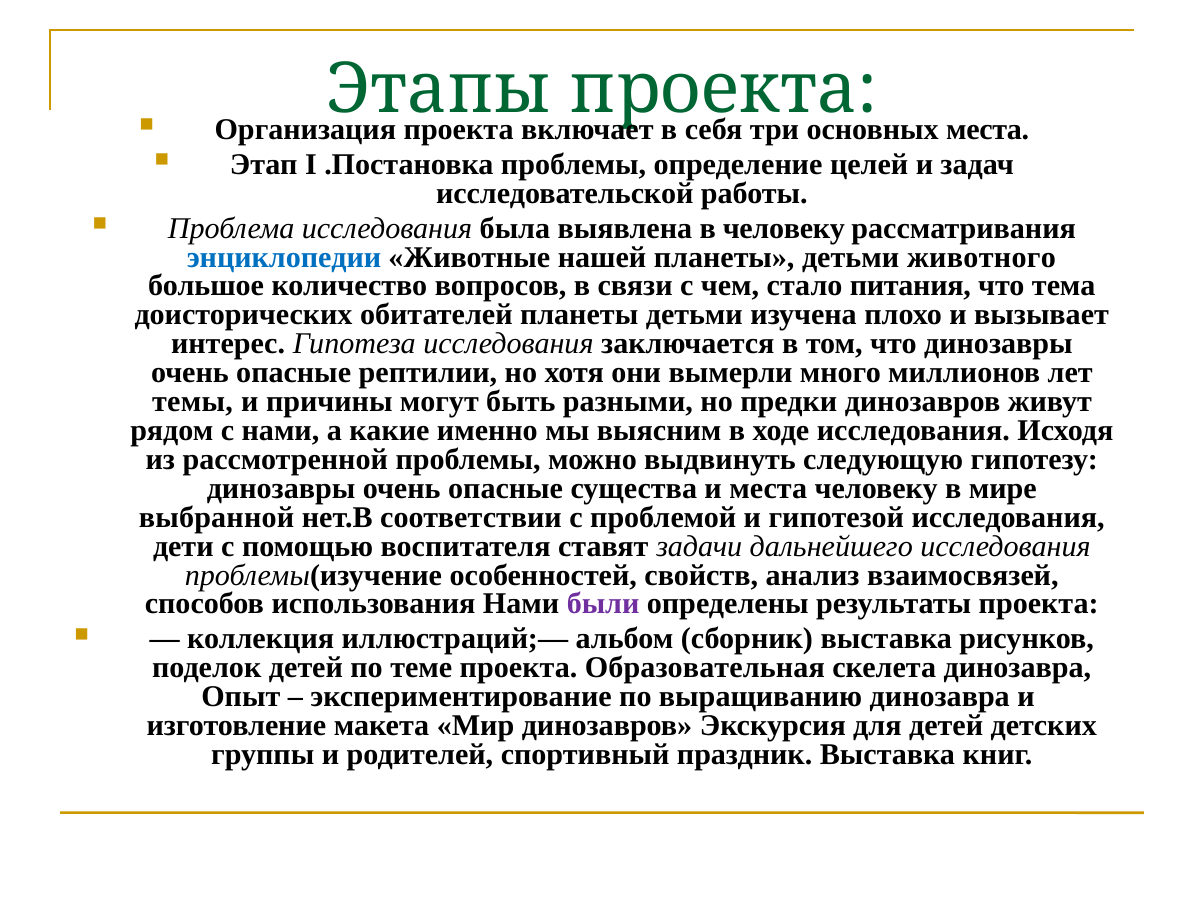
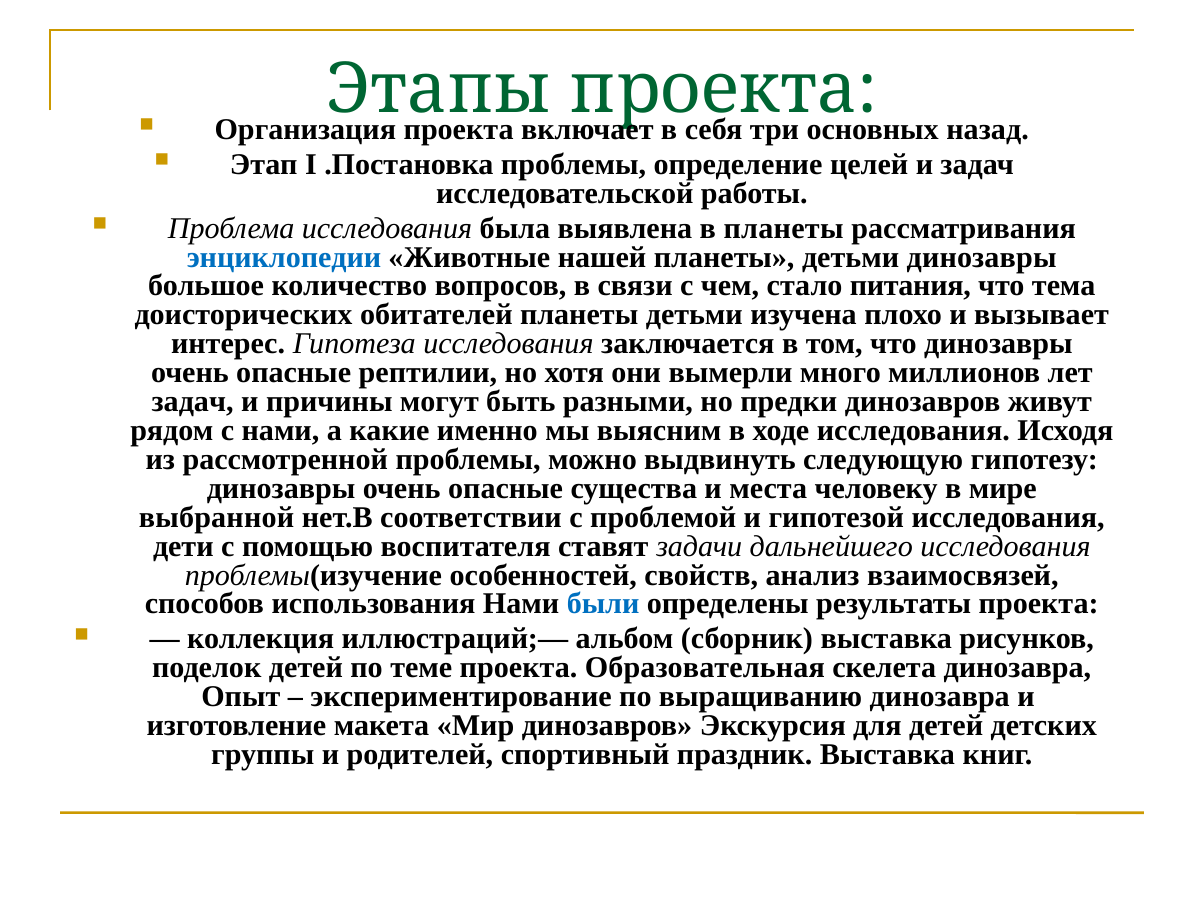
места: места -> назад (988, 129)
в человеку: человеку -> планеты (784, 228)
детьми животного: животного -> динозавры (982, 257)
темы: темы -> задач (193, 402)
были colour: purple -> blue (603, 604)
